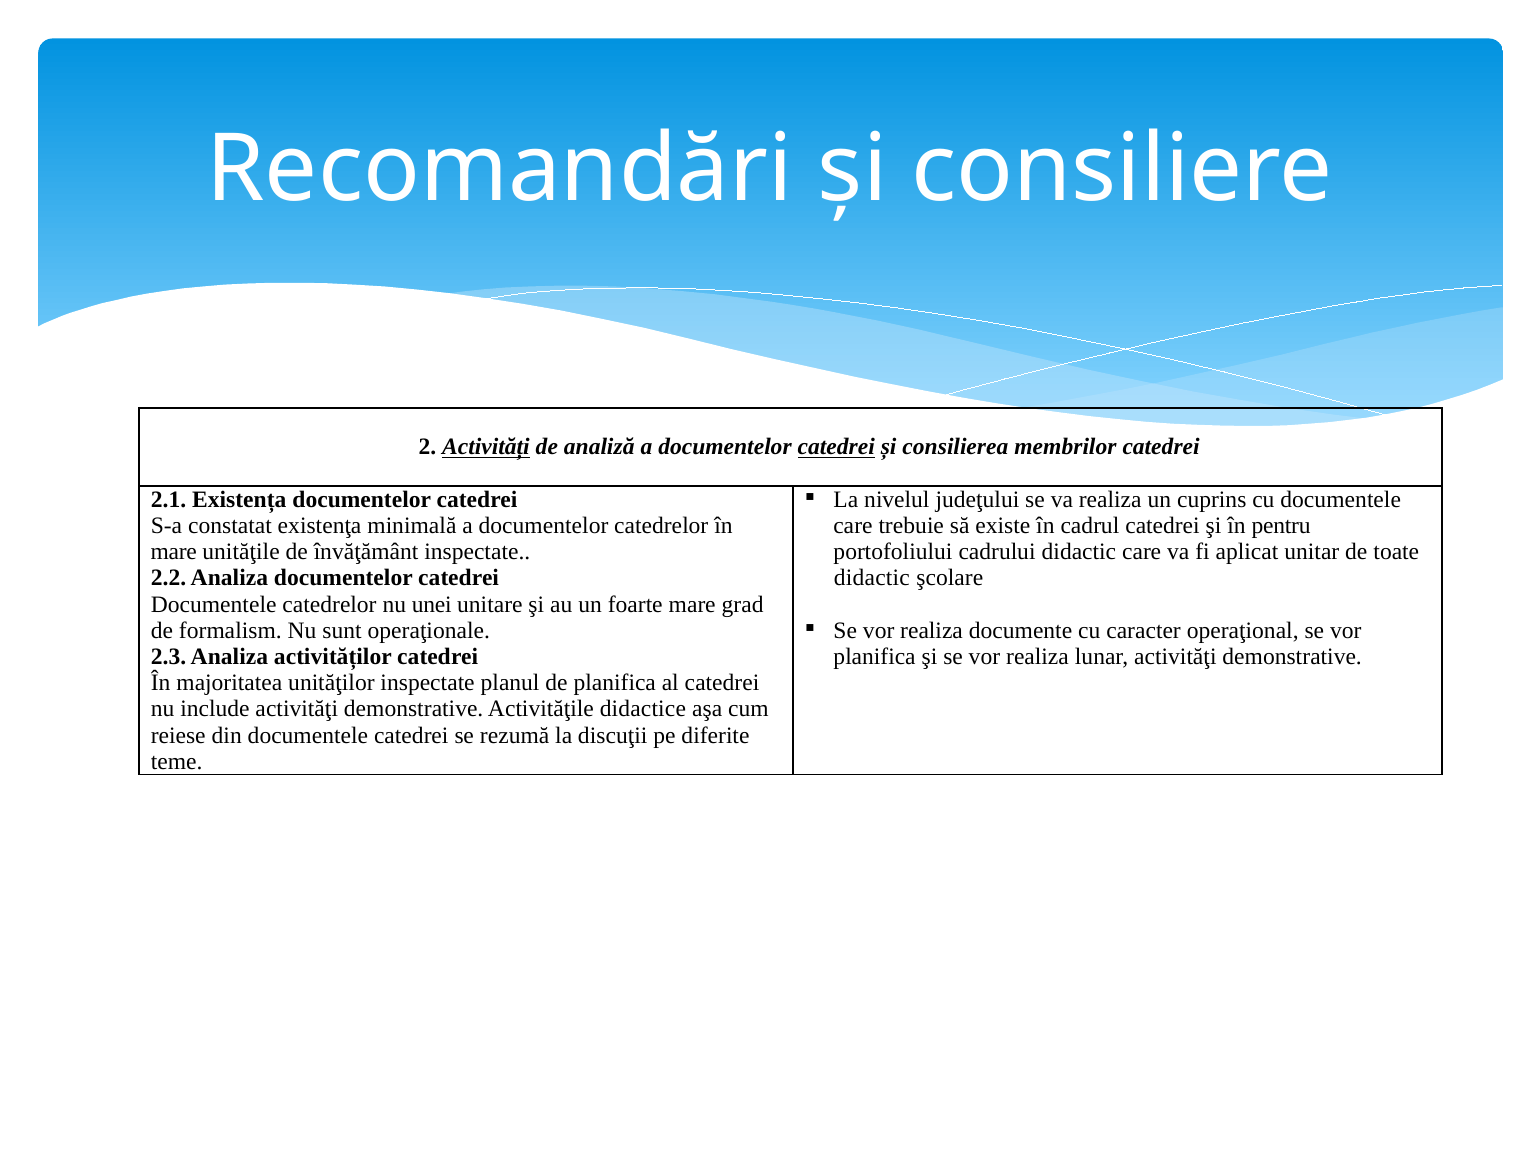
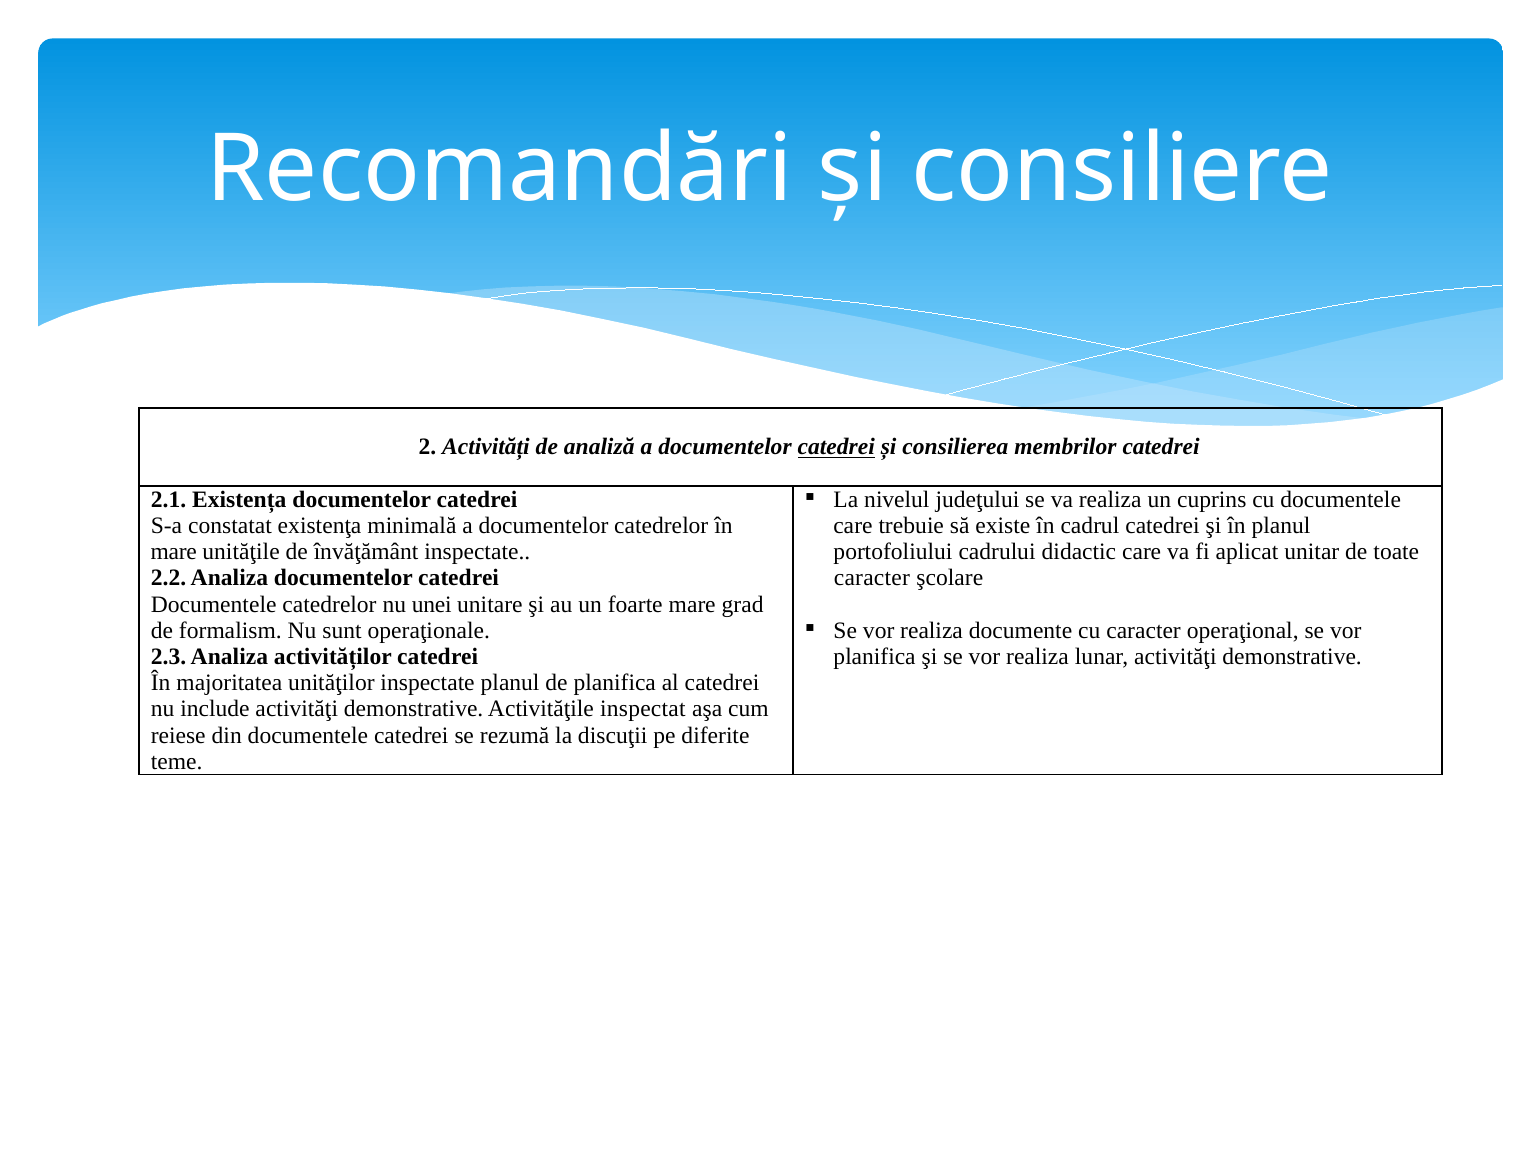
Activități underline: present -> none (486, 447)
în pentru: pentru -> planul (1281, 526)
didactic: didactic -> caracter (872, 578)
didactice: didactice -> inspectat (643, 709)
